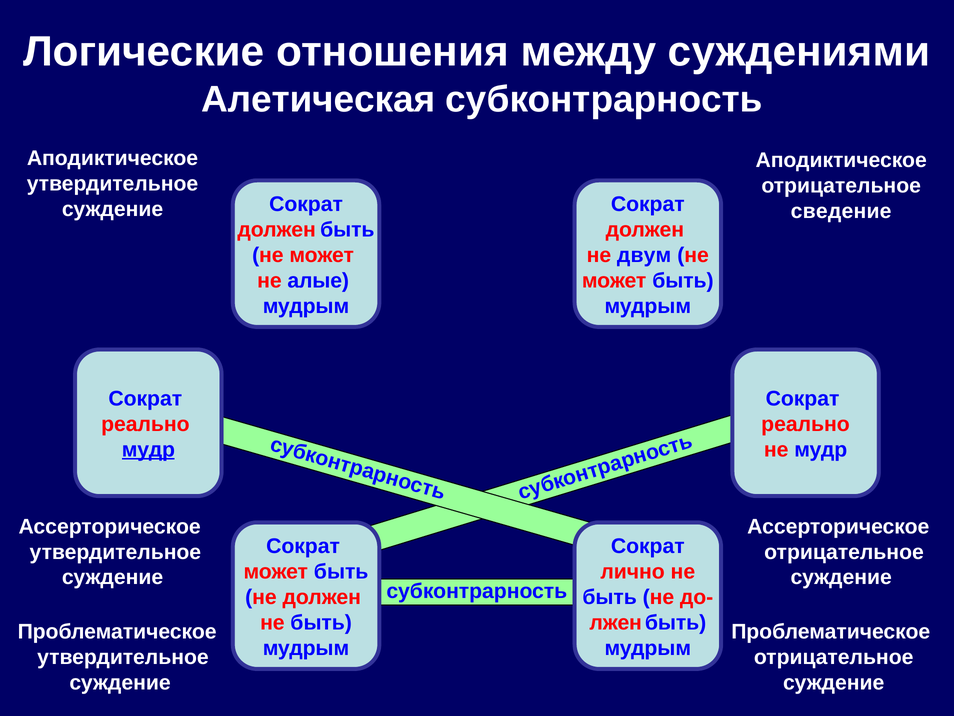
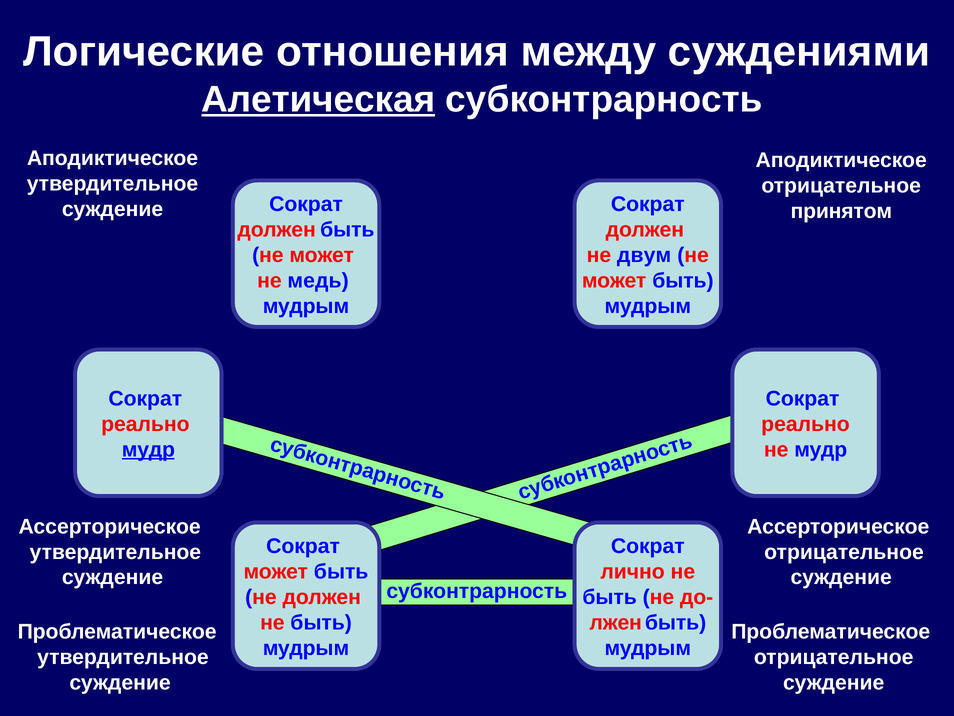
Алетическая underline: none -> present (318, 99)
сведение: сведение -> принятом (841, 211)
алые: алые -> медь (318, 280)
